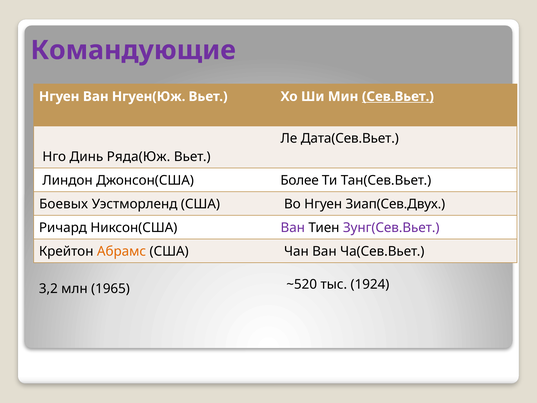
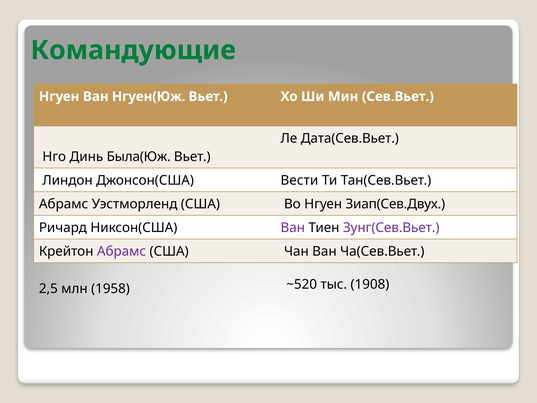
Командующие colour: purple -> green (133, 50)
Сев.Вьет underline: present -> none (398, 96)
Ряда(Юж: Ряда(Юж -> Была(Юж (139, 157)
Более: Более -> Вести (299, 180)
Боевых: Боевых -> Абрамс (64, 204)
Абрамс colour: orange -> purple (122, 251)
3,2: 3,2 -> 2,5 (48, 289)
1965: 1965 -> 1958 (111, 289)
1924: 1924 -> 1908 (370, 284)
